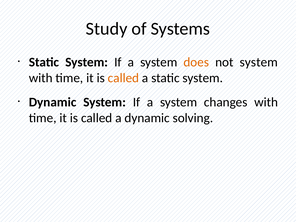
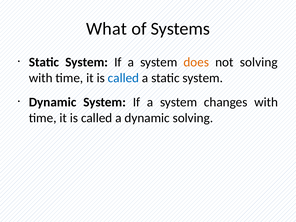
Study: Study -> What (107, 29)
not system: system -> solving (259, 62)
called colour: orange -> blue (123, 78)
